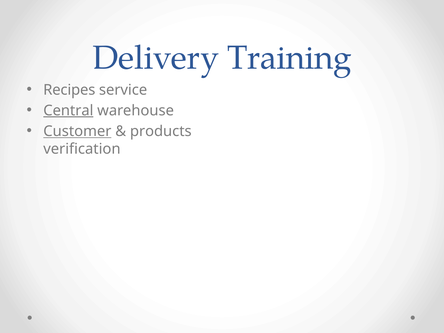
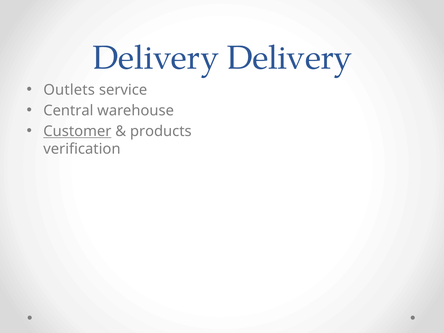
Delivery Training: Training -> Delivery (290, 58)
Recipes: Recipes -> Outlets (69, 90)
Central underline: present -> none (68, 111)
